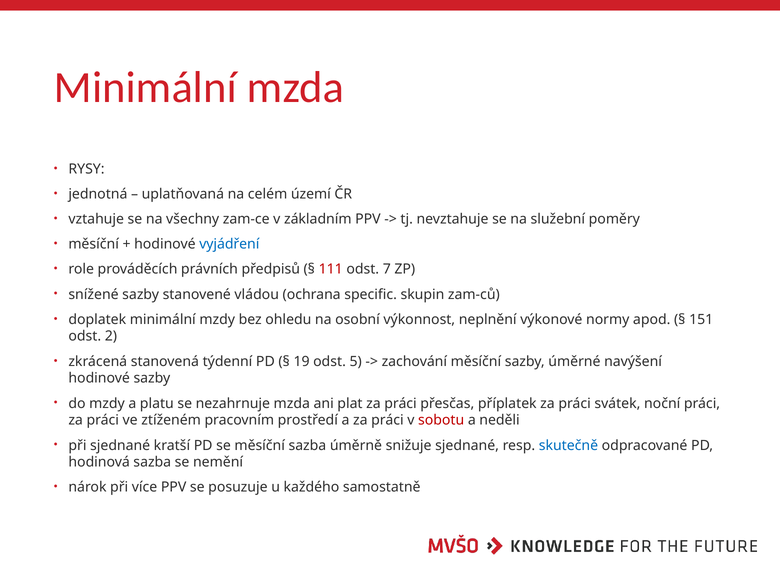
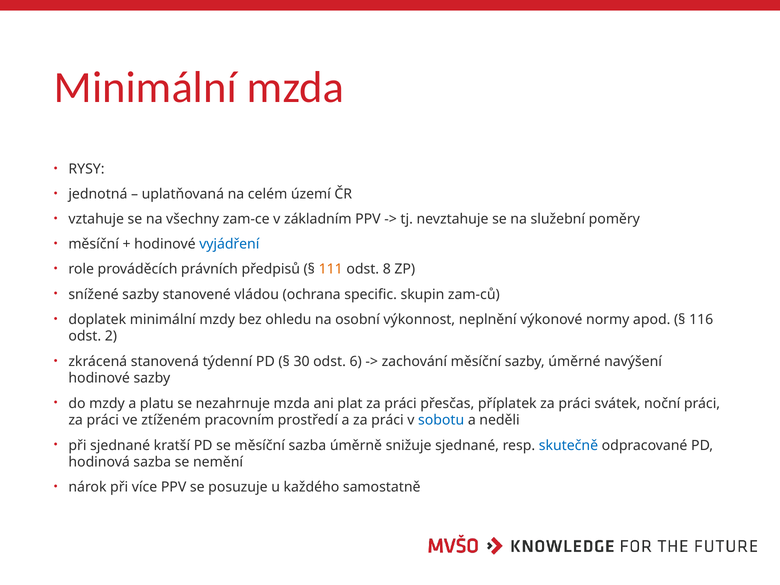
111 colour: red -> orange (331, 269)
7: 7 -> 8 (387, 269)
151: 151 -> 116 (701, 319)
19: 19 -> 30 (302, 361)
5: 5 -> 6 (356, 361)
sobotu colour: red -> blue (441, 420)
